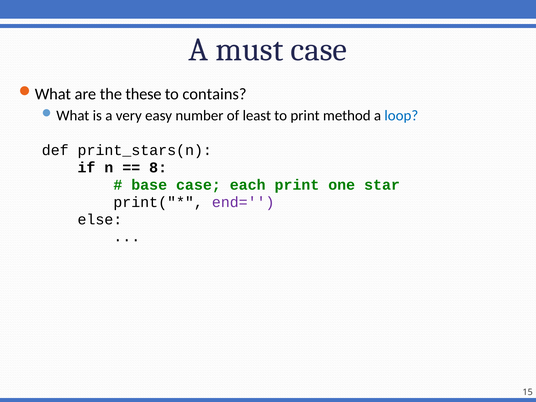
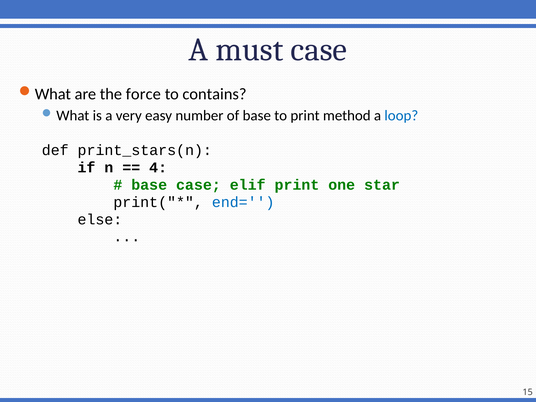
these: these -> force (143, 94)
of least: least -> base (257, 116)
8: 8 -> 4 (158, 168)
each: each -> elif (248, 185)
end= colour: purple -> blue (243, 202)
